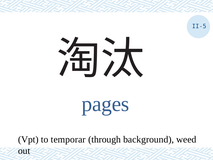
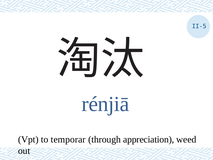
pages: pages -> rénjiā (105, 104)
background: background -> appreciation (149, 139)
